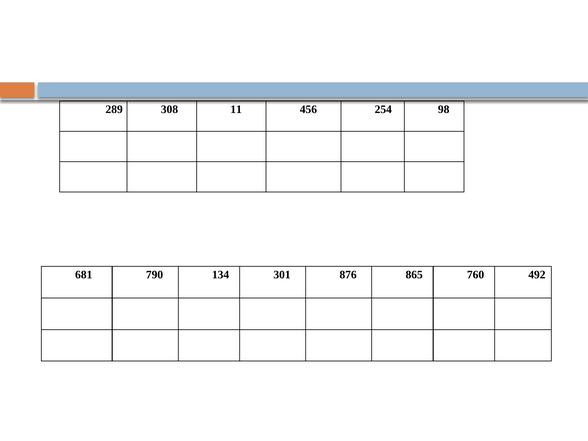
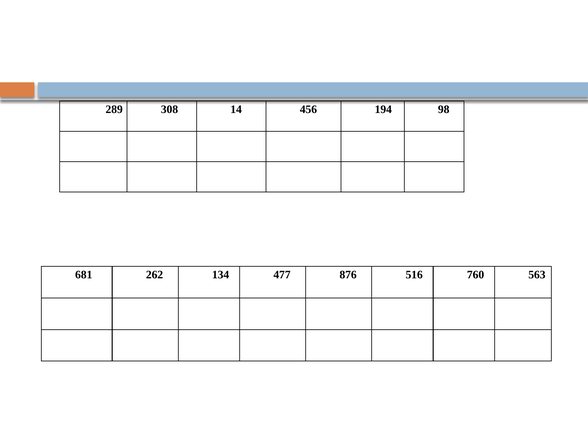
11: 11 -> 14 (236, 109)
254: 254 -> 194 (383, 109)
790: 790 -> 262 (155, 275)
301: 301 -> 477 (282, 275)
865: 865 -> 516 (414, 275)
492: 492 -> 563 (537, 275)
